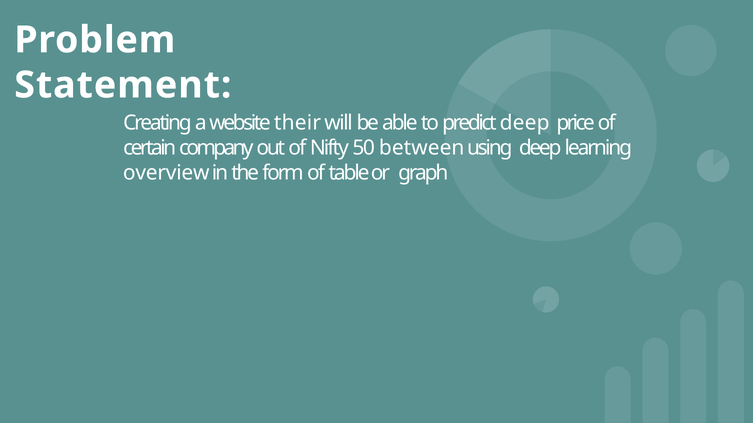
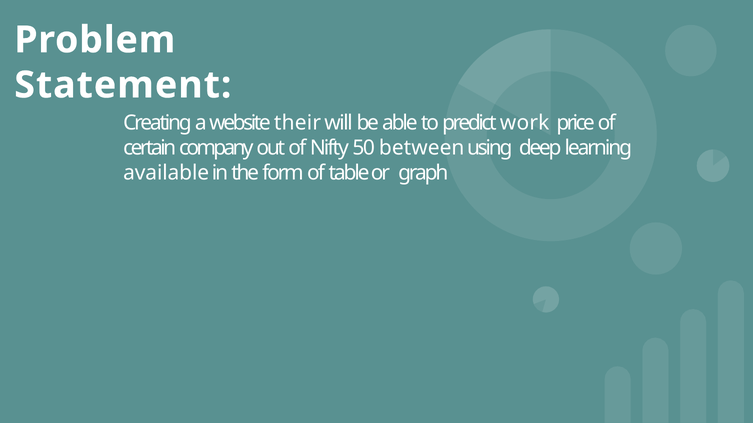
predict deep: deep -> work (525, 123)
overview: overview -> available (166, 173)
